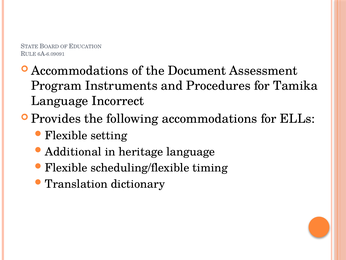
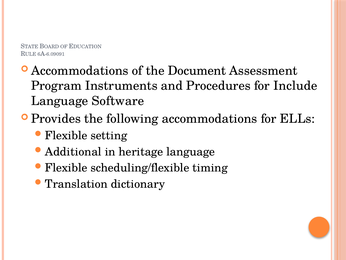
Tamika: Tamika -> Include (295, 86)
Incorrect: Incorrect -> Software (118, 101)
